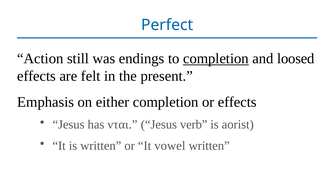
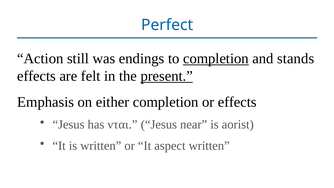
loosed: loosed -> stands (296, 59)
present underline: none -> present (167, 76)
verb: verb -> near (194, 124)
vowel: vowel -> aspect (170, 146)
